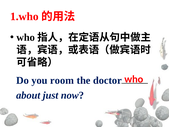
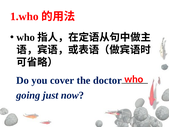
room: room -> cover (62, 80)
about: about -> going (28, 95)
